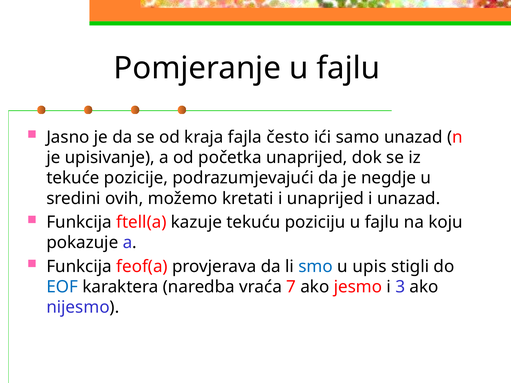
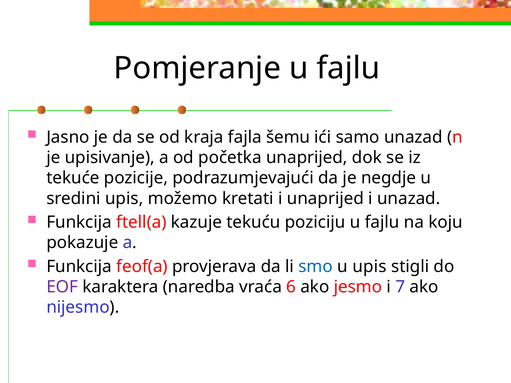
često: često -> šemu (288, 137)
sredini ovih: ovih -> upis (124, 199)
EOF colour: blue -> purple (62, 287)
7: 7 -> 6 (291, 287)
3: 3 -> 7 (400, 287)
